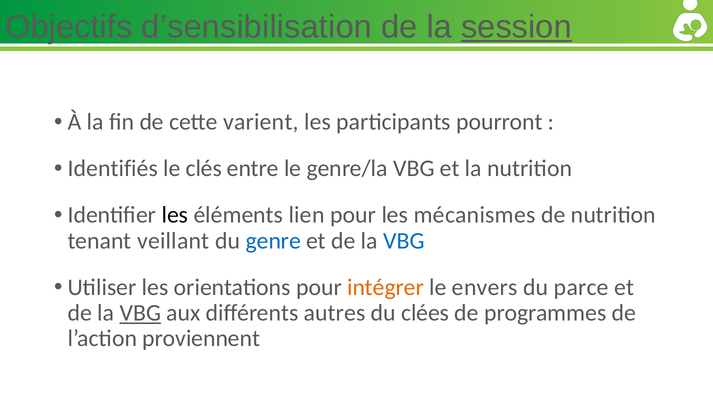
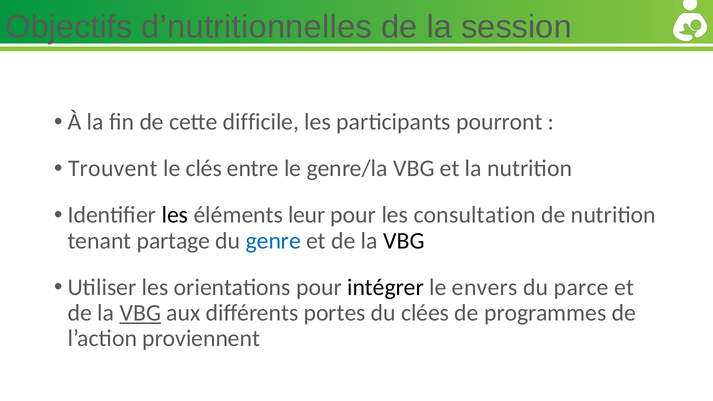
d’sensibilisation: d’sensibilisation -> d’nutritionnelles (257, 27)
session underline: present -> none (516, 27)
varient: varient -> difficile (261, 122)
Identifiés: Identifiés -> Trouvent (113, 169)
lien: lien -> leur (307, 215)
mécanismes: mécanismes -> consultation (475, 215)
veillant: veillant -> partage (173, 241)
VBG colour: blue -> black (404, 241)
intégrer colour: orange -> black (386, 287)
autres: autres -> portes (335, 313)
